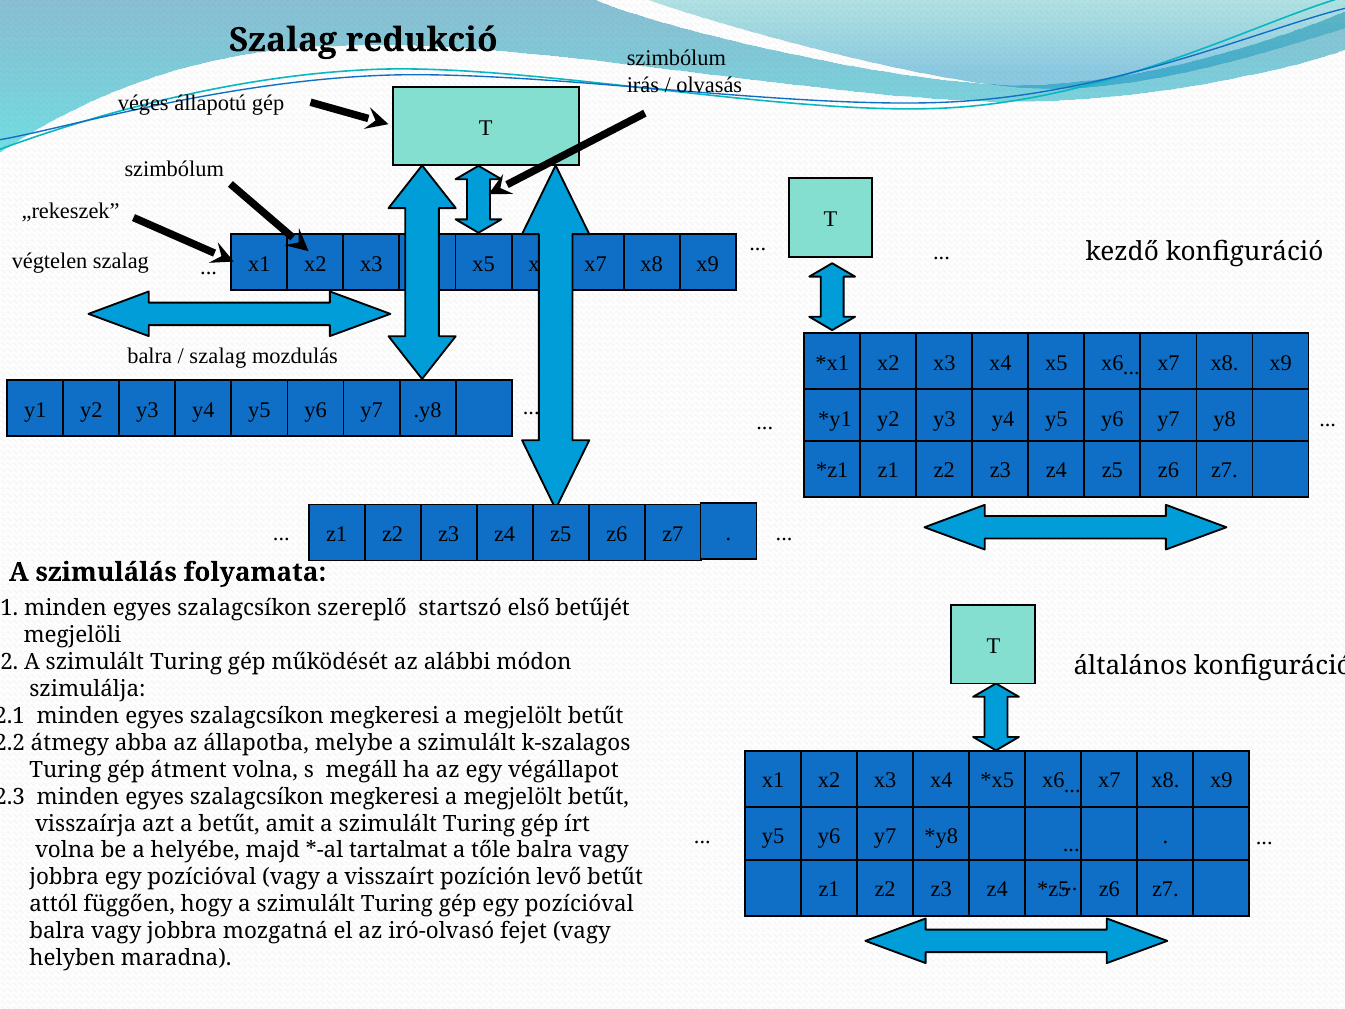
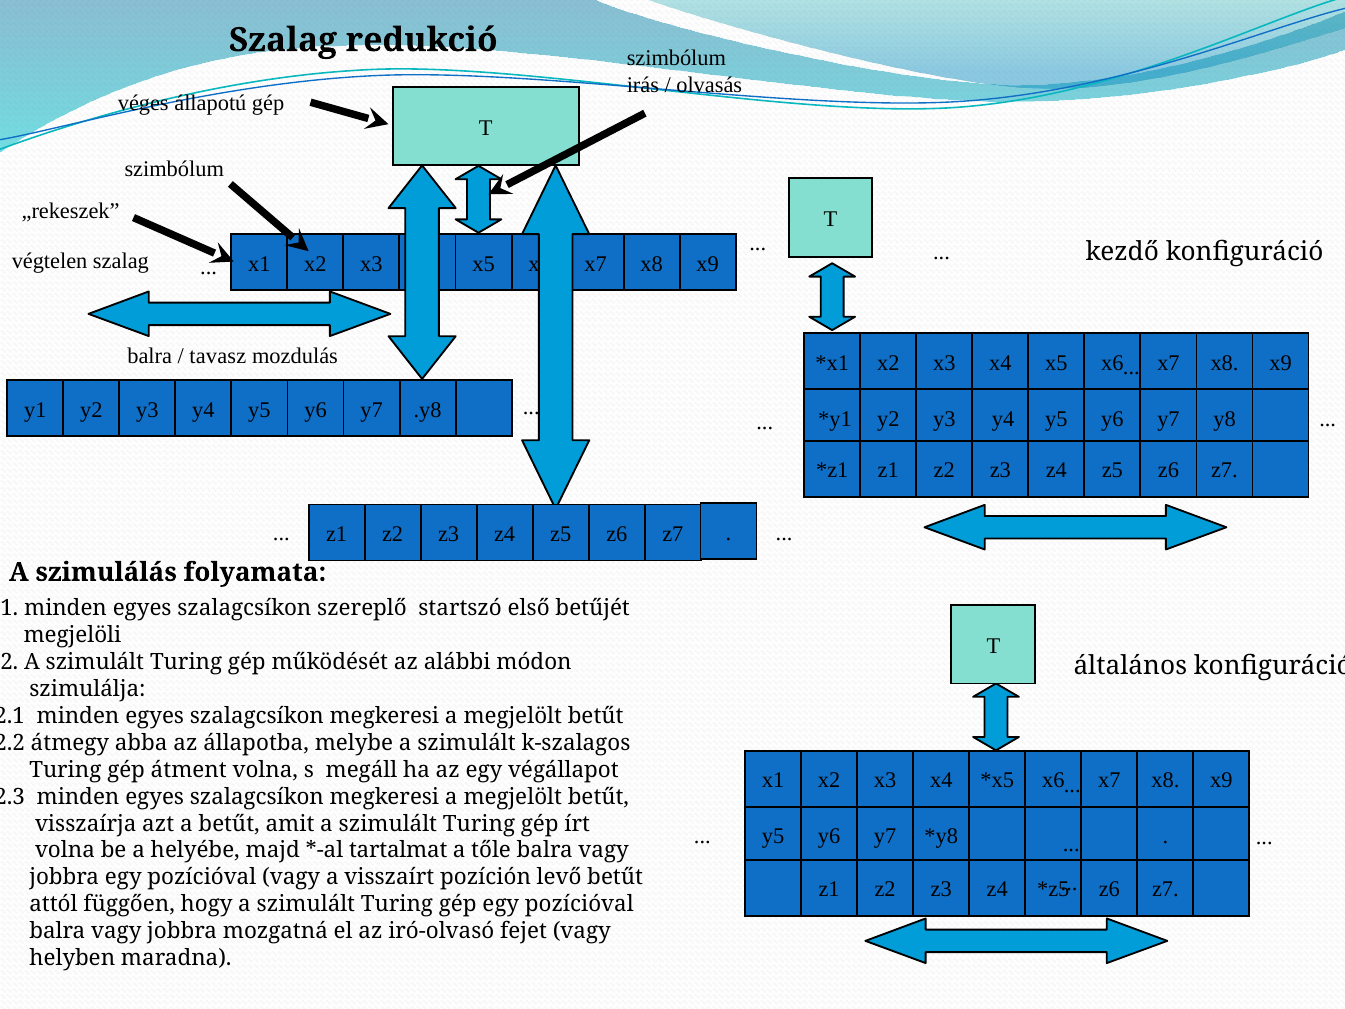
szalag: szalag -> tavasz (218, 356)
